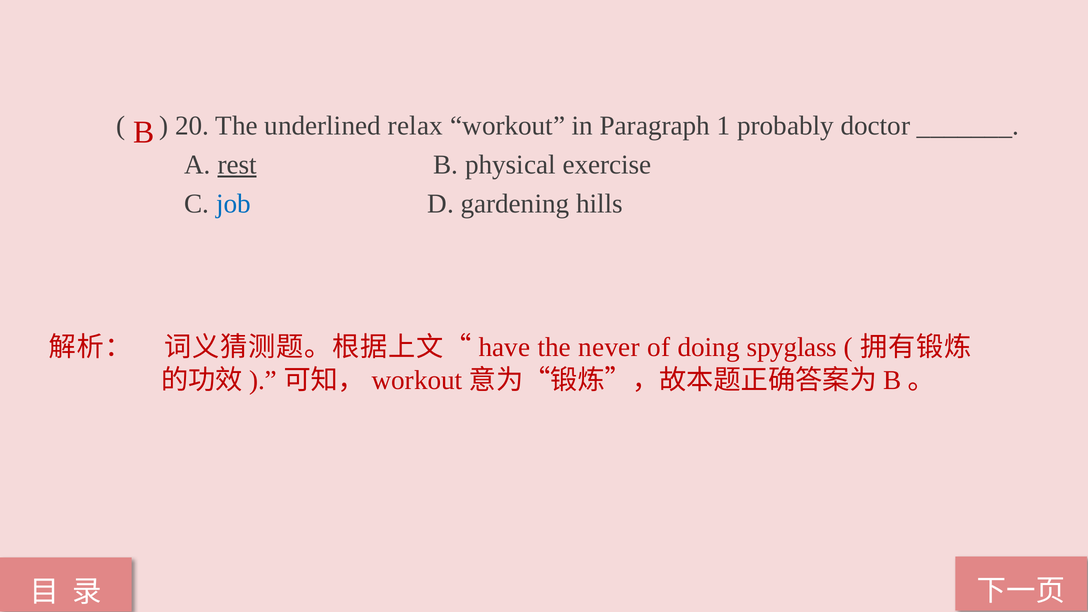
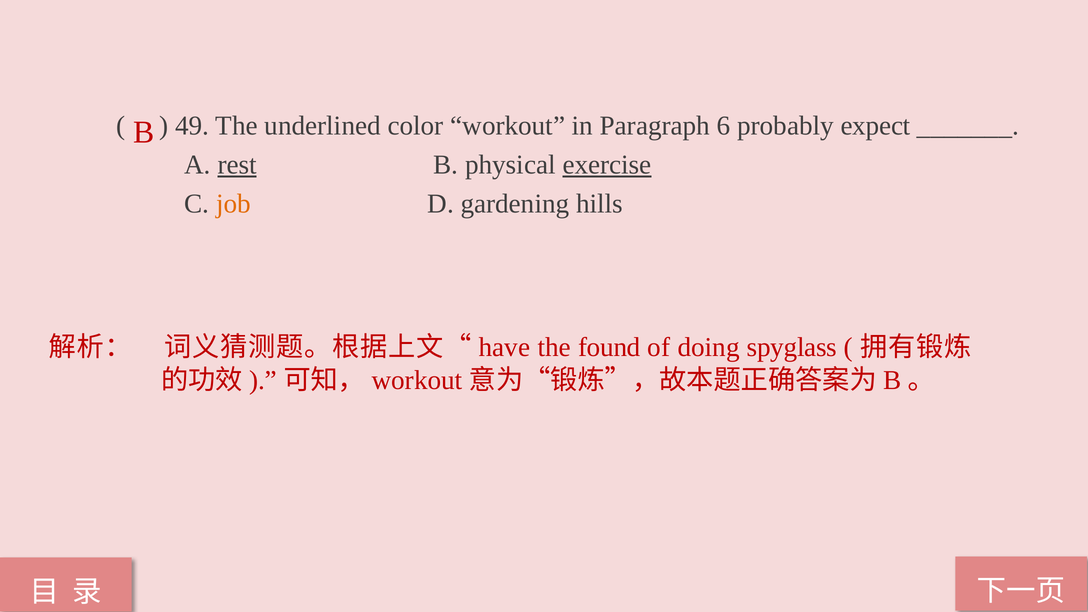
20: 20 -> 49 (192, 126)
relax: relax -> color (416, 126)
1: 1 -> 6 (724, 126)
doctor: doctor -> expect (876, 126)
exercise underline: none -> present (607, 165)
job colour: blue -> orange (233, 204)
never: never -> found (609, 347)
